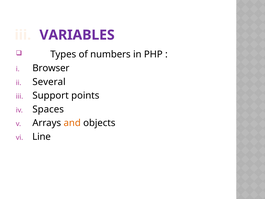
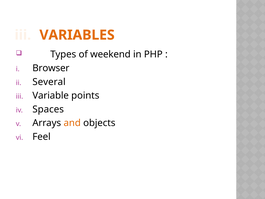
VARIABLES colour: purple -> orange (77, 35)
numbers: numbers -> weekend (110, 54)
Support: Support -> Variable (51, 95)
Line: Line -> Feel (42, 136)
